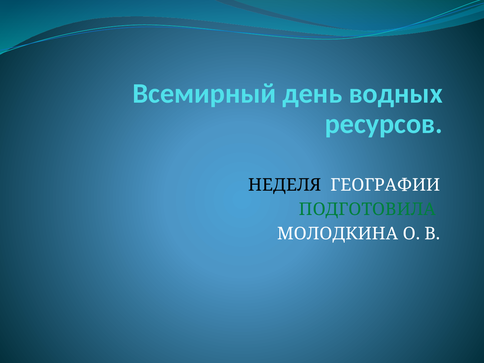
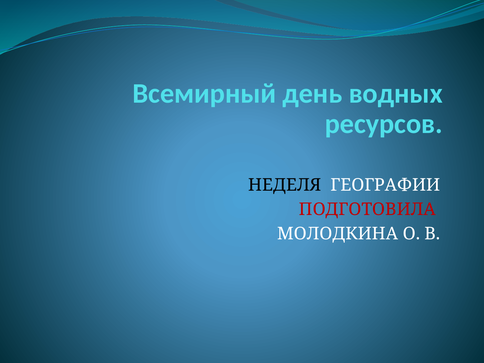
ПОДГОТОВИЛА colour: green -> red (367, 209)
